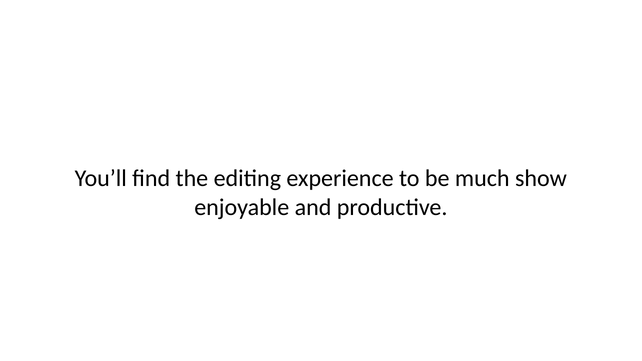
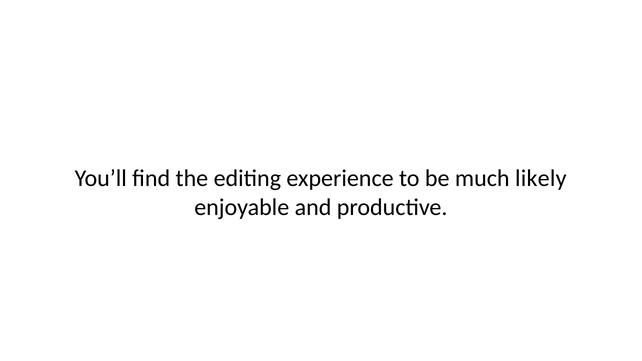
show: show -> likely (541, 179)
